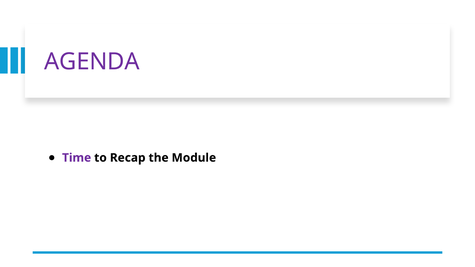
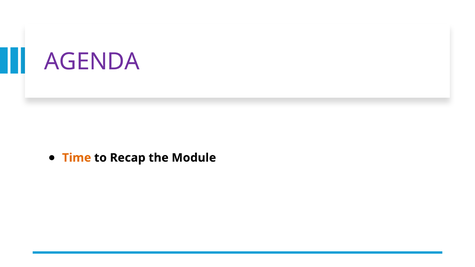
Time colour: purple -> orange (77, 158)
